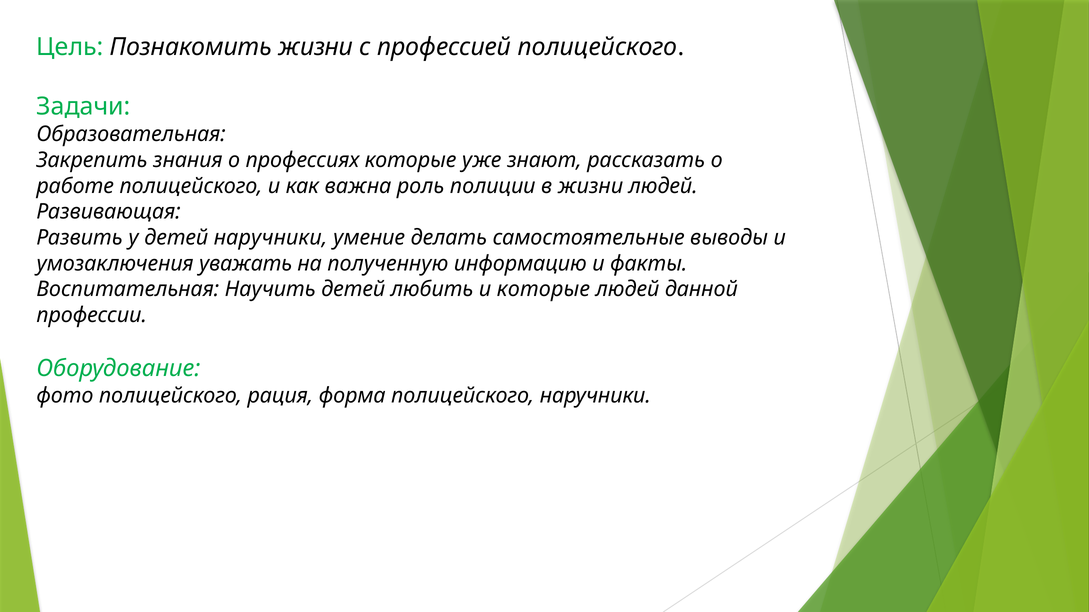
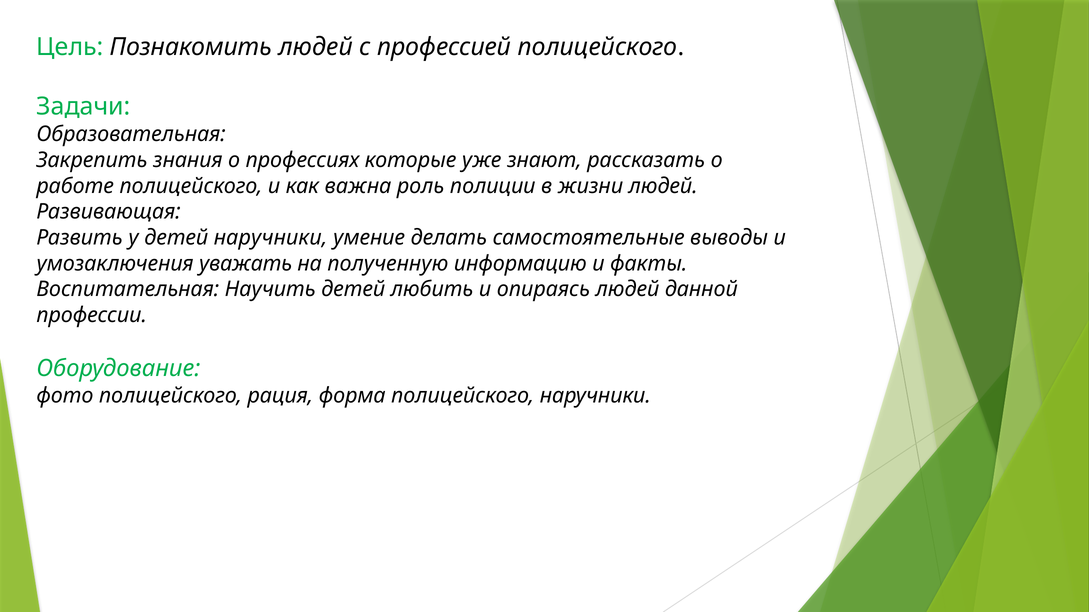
Познакомить жизни: жизни -> людей (316, 47)
и которые: которые -> опираясь (543, 290)
